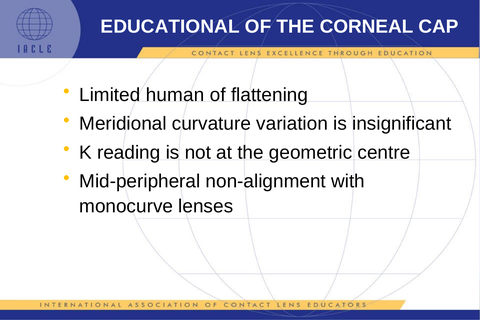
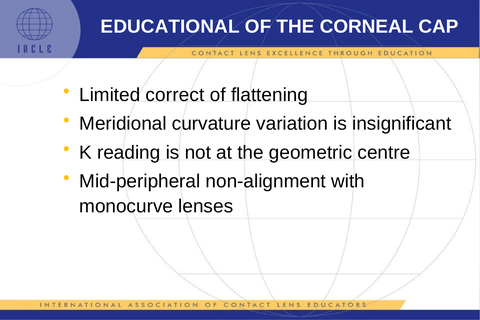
human: human -> correct (175, 95)
